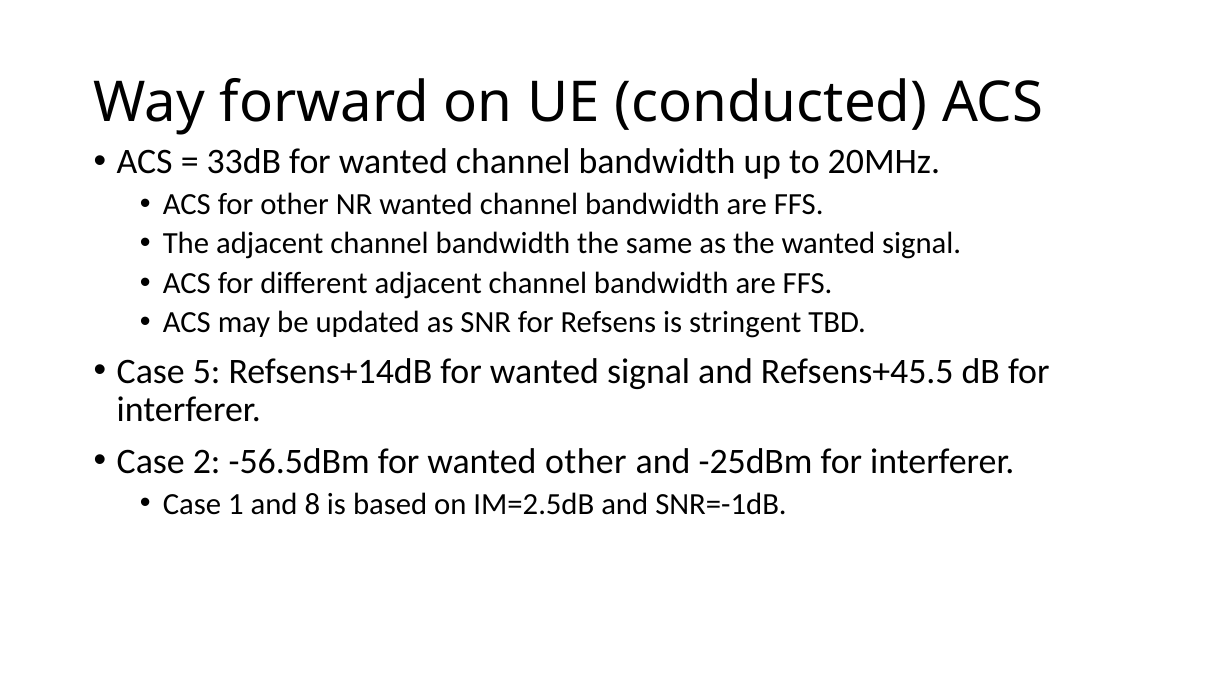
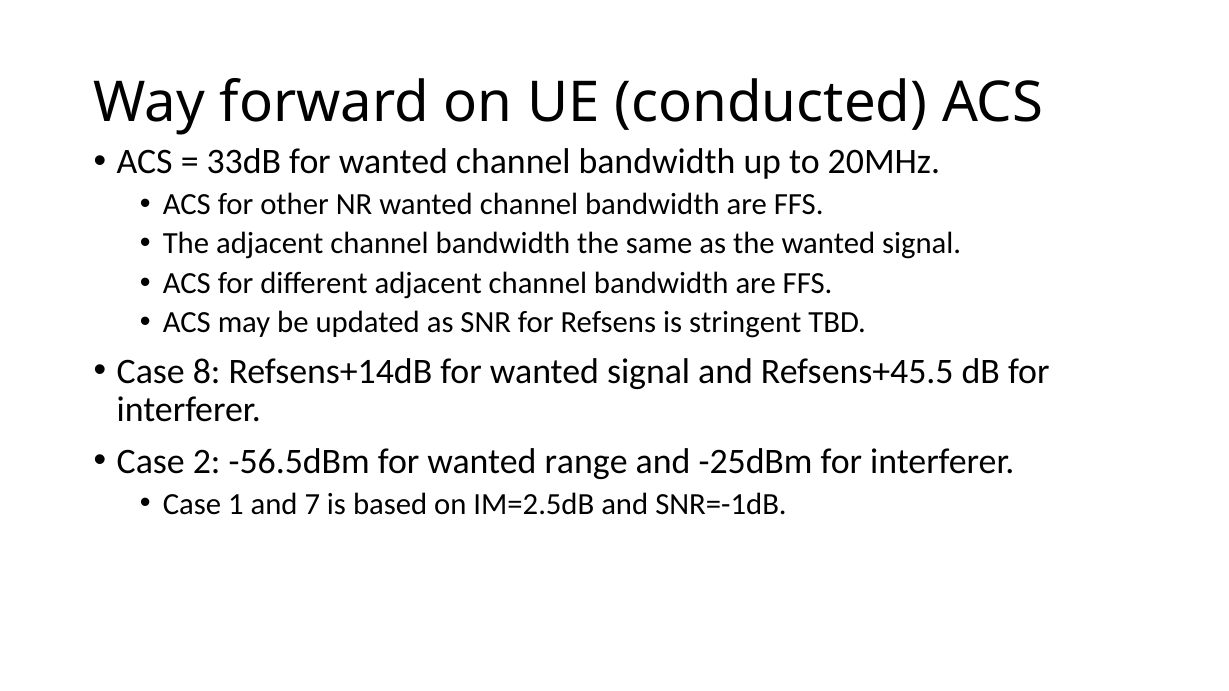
5: 5 -> 8 (207, 372)
wanted other: other -> range (586, 462)
8: 8 -> 7 (312, 504)
